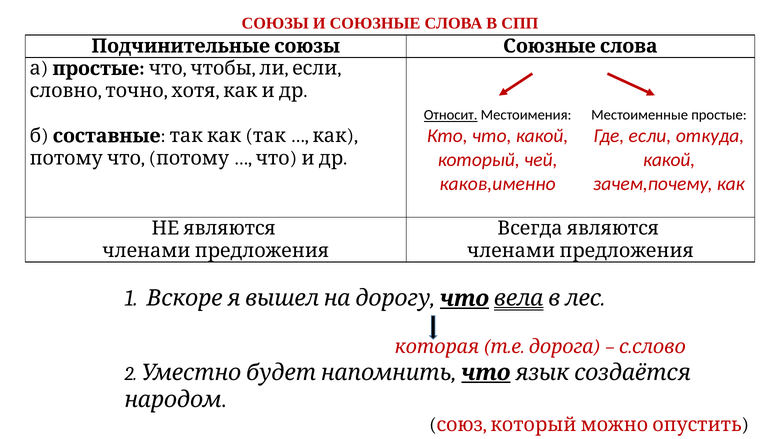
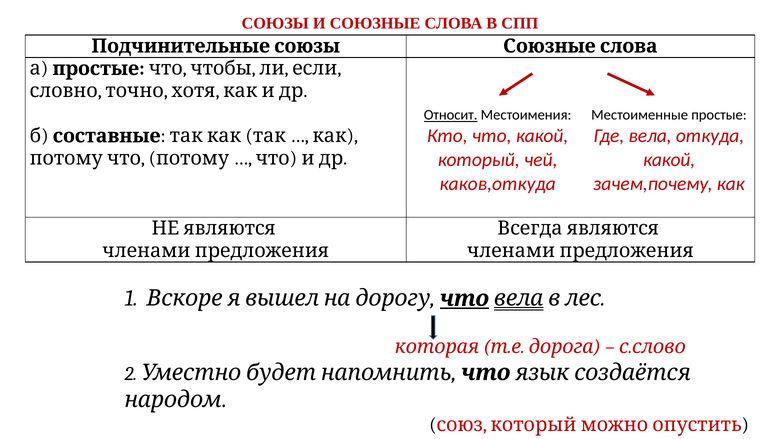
Где если: если -> вела (650, 136)
каков,именно: каков,именно -> каков,откуда (498, 184)
что underline: present -> none (486, 372)
